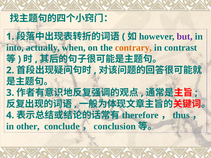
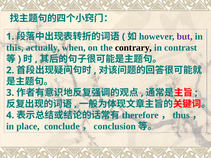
into: into -> this (15, 48)
contrary colour: orange -> black (133, 48)
other: other -> place (28, 127)
